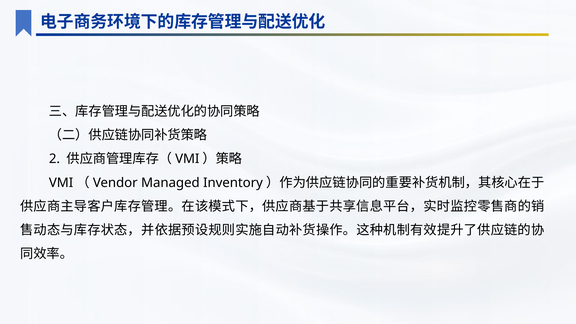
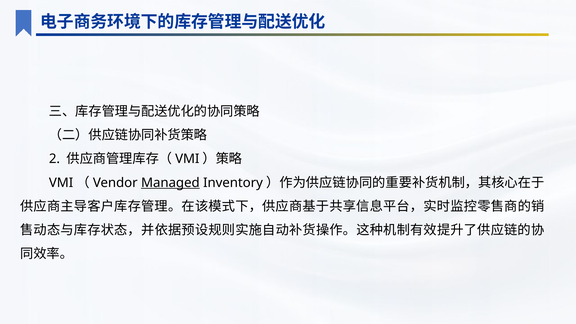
Managed underline: none -> present (170, 183)
